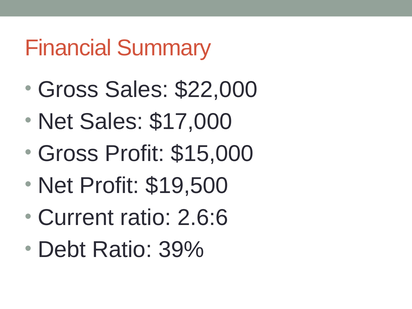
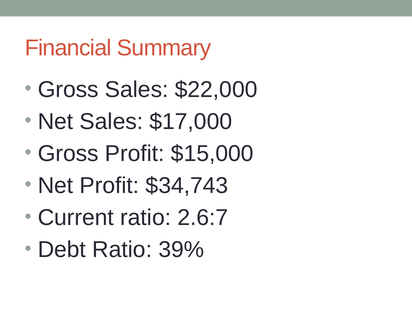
$19,500: $19,500 -> $34,743 (187, 186)
2.6:6: 2.6:6 -> 2.6:7 (203, 218)
